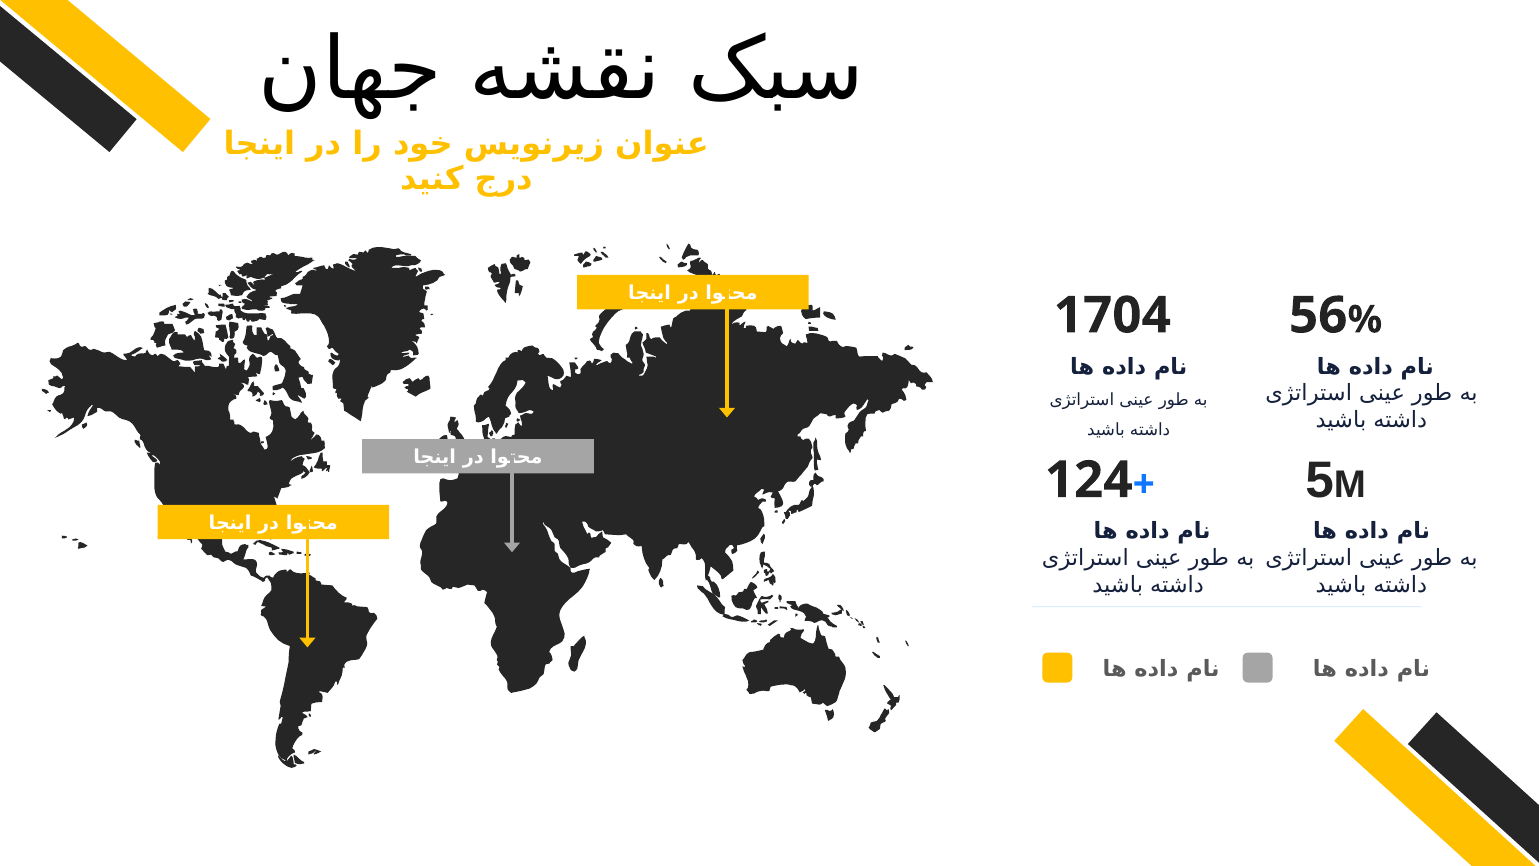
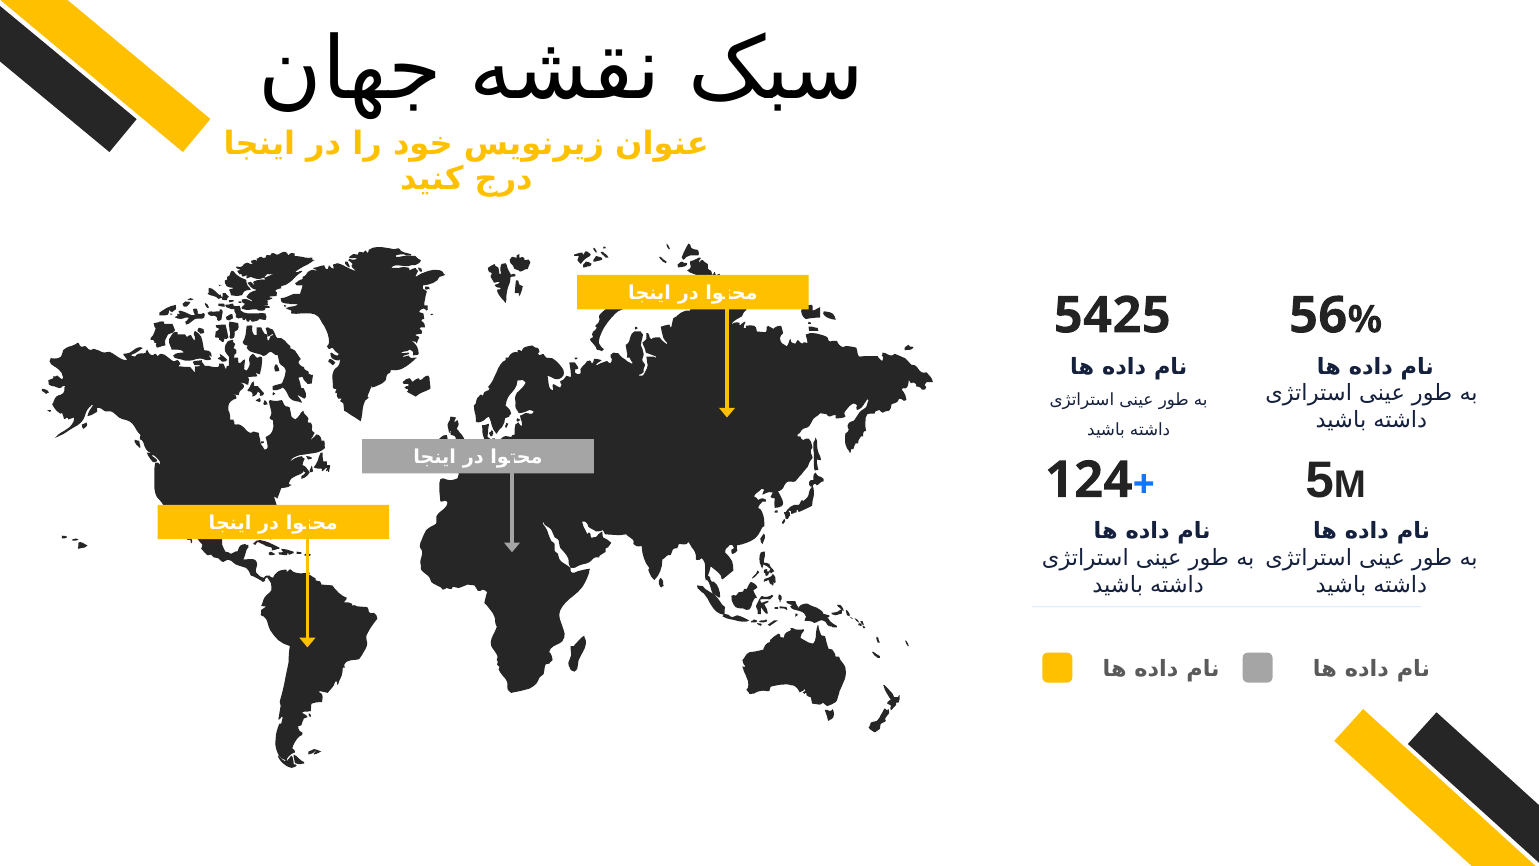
1704: 1704 -> 5425 (1112, 315)
